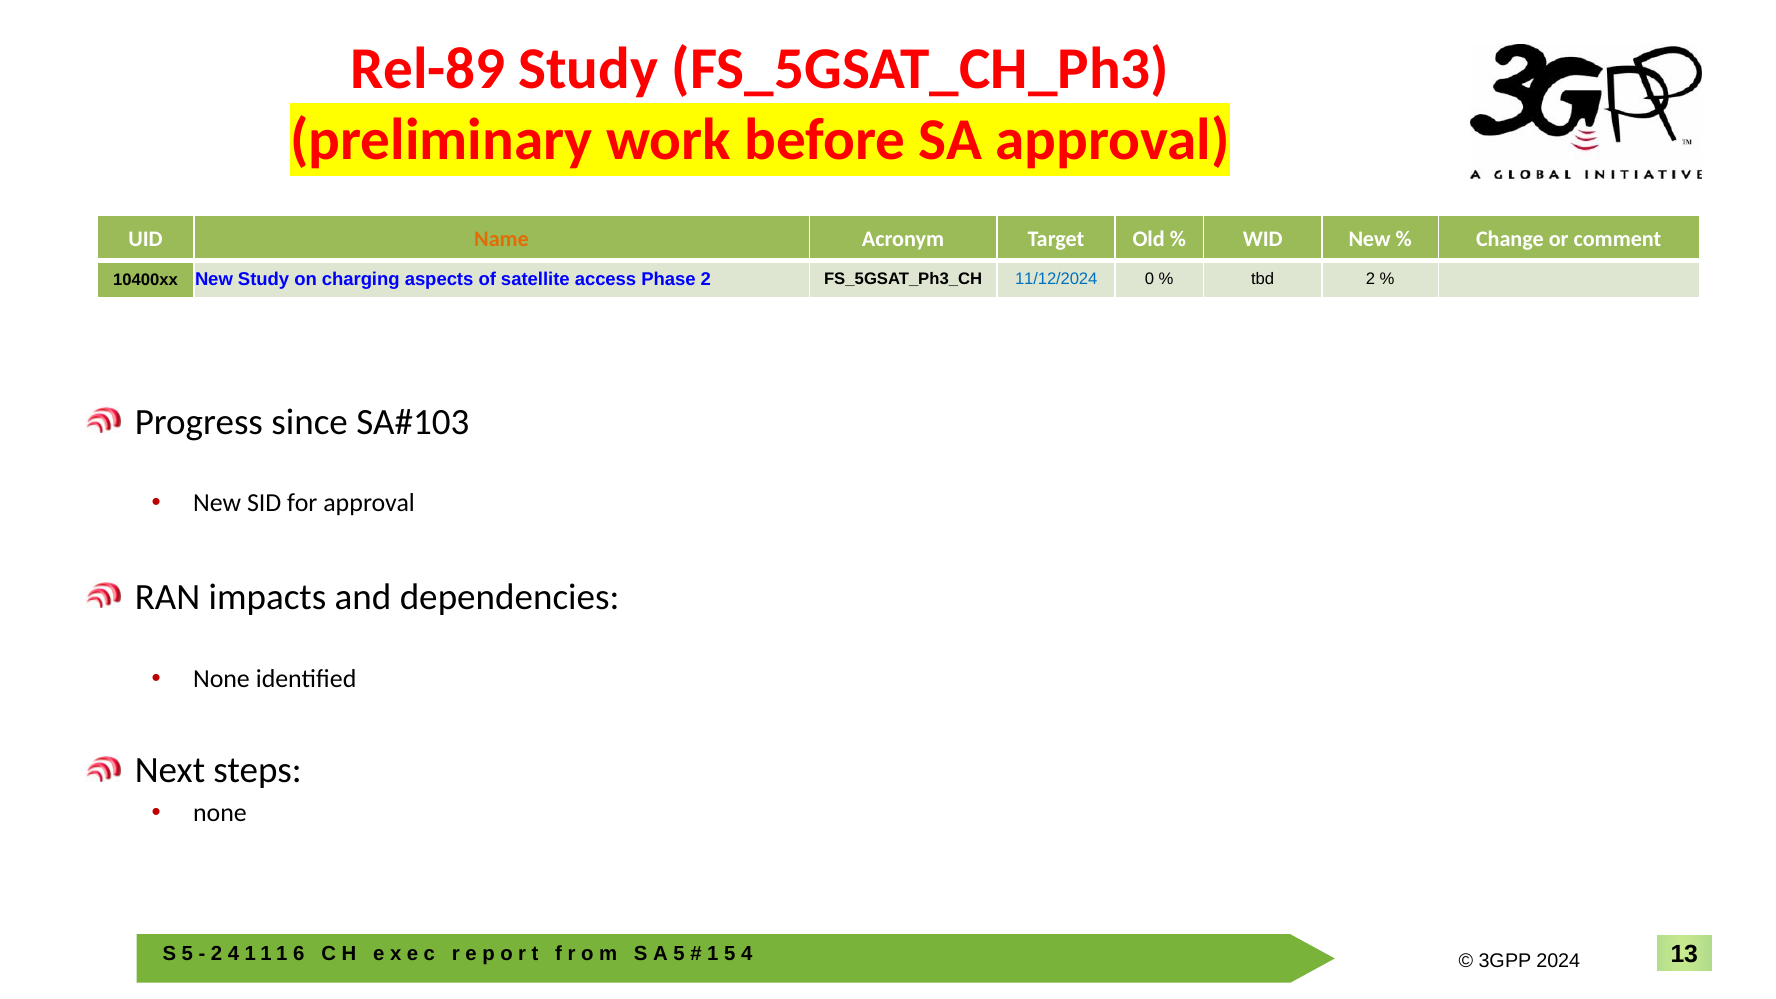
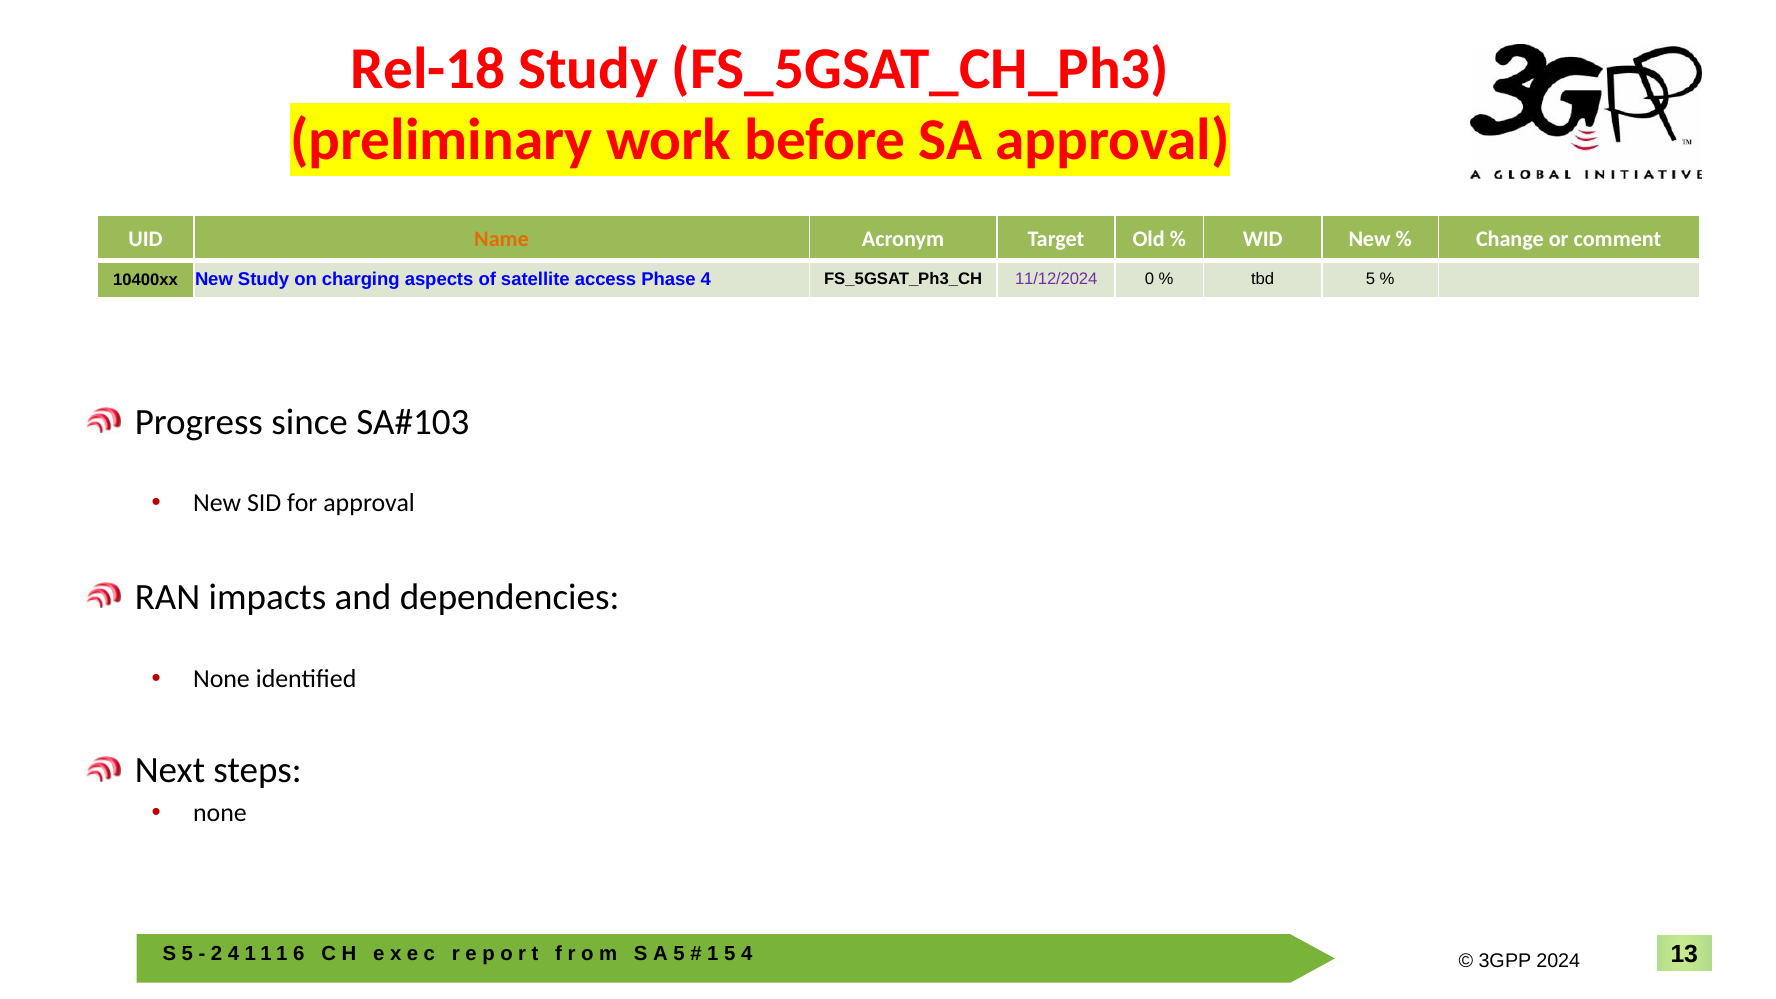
Rel-89: Rel-89 -> Rel-18 (428, 69)
Phase 2: 2 -> 4 (706, 279)
11/12/2024 colour: blue -> purple (1056, 279)
tbd 2: 2 -> 5 (1370, 279)
